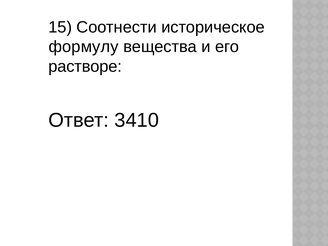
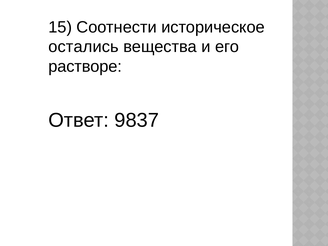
формулу: формулу -> остались (84, 47)
3410: 3410 -> 9837 (137, 120)
